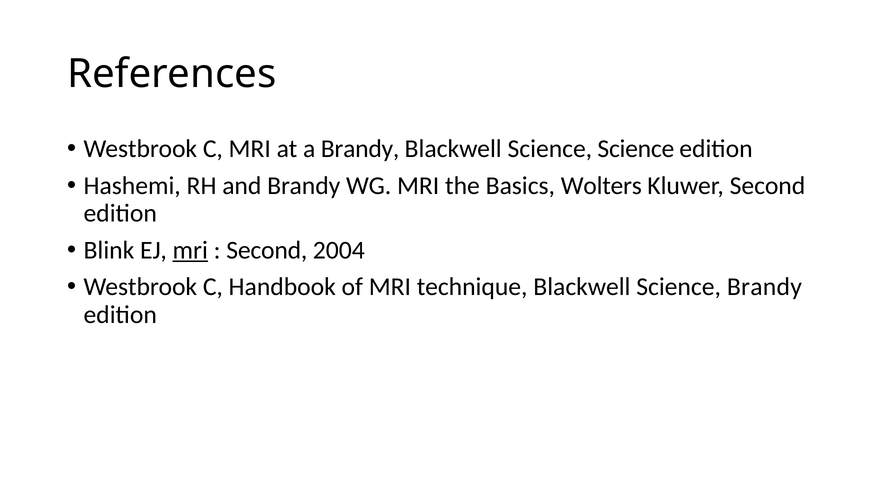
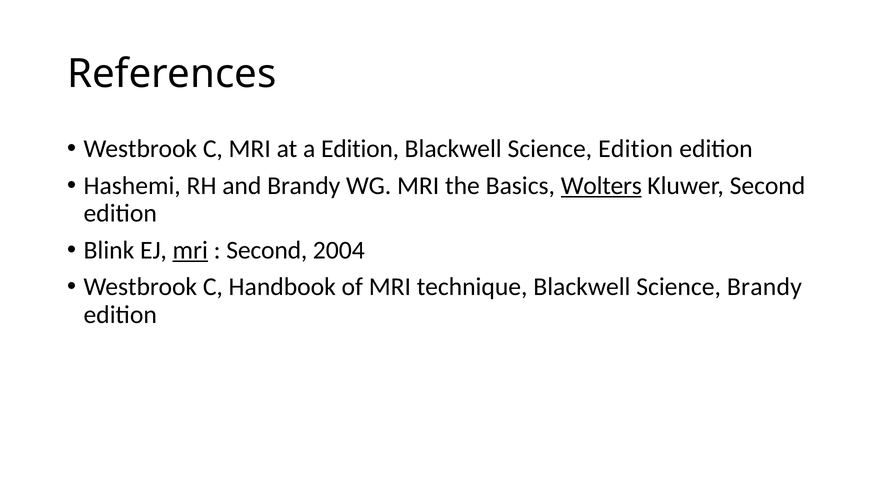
a Brandy: Brandy -> Edition (360, 149)
Science Science: Science -> Edition (636, 149)
Wolters underline: none -> present (601, 186)
